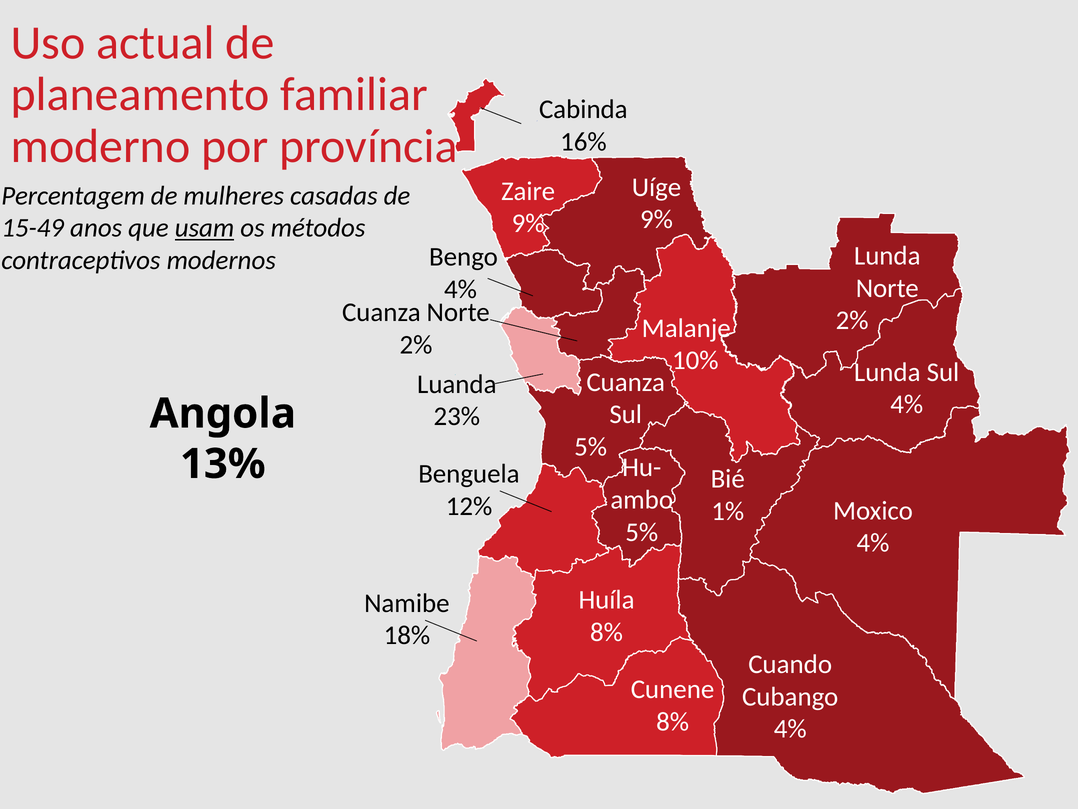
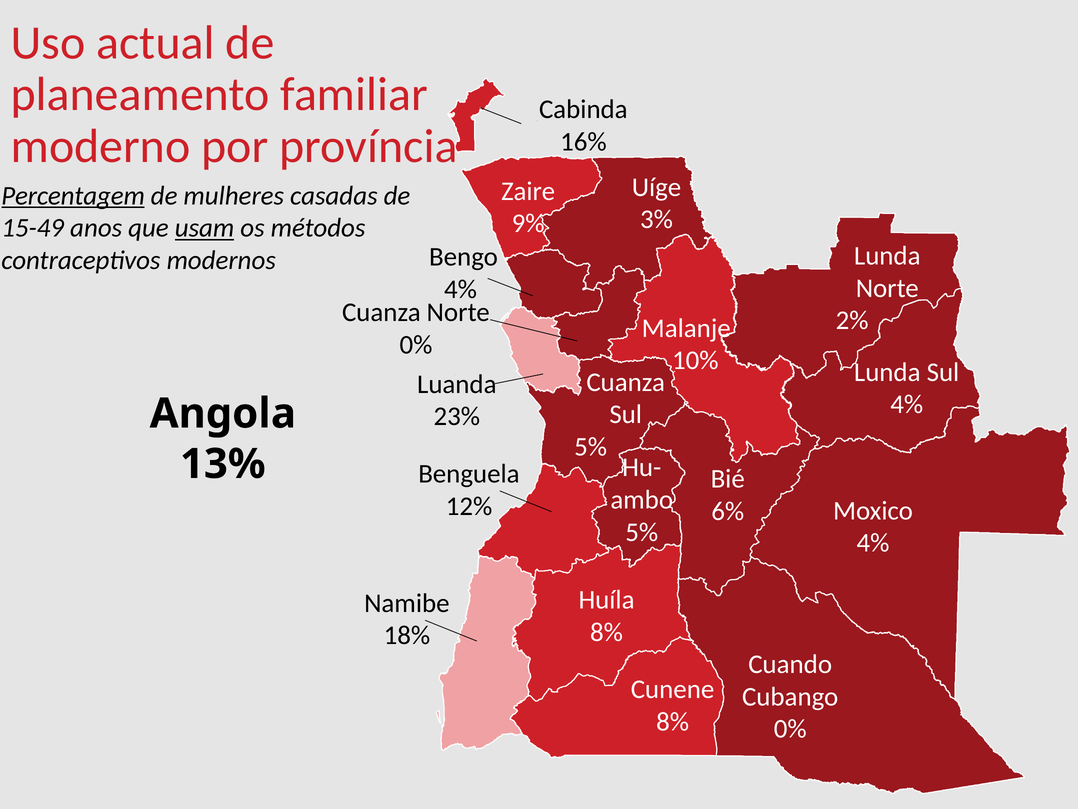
Percentagem underline: none -> present (73, 196)
9%: 9% -> 3% (656, 219)
2%: 2% -> 0% (416, 345)
1%: 1% -> 6% (728, 511)
4%: 4% -> 0% (790, 729)
